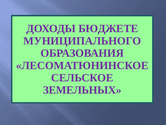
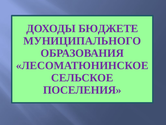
ЗЕМЕЛЬНЫХ: ЗЕМЕЛЬНЫХ -> ПОСЕЛЕНИЯ (82, 90)
